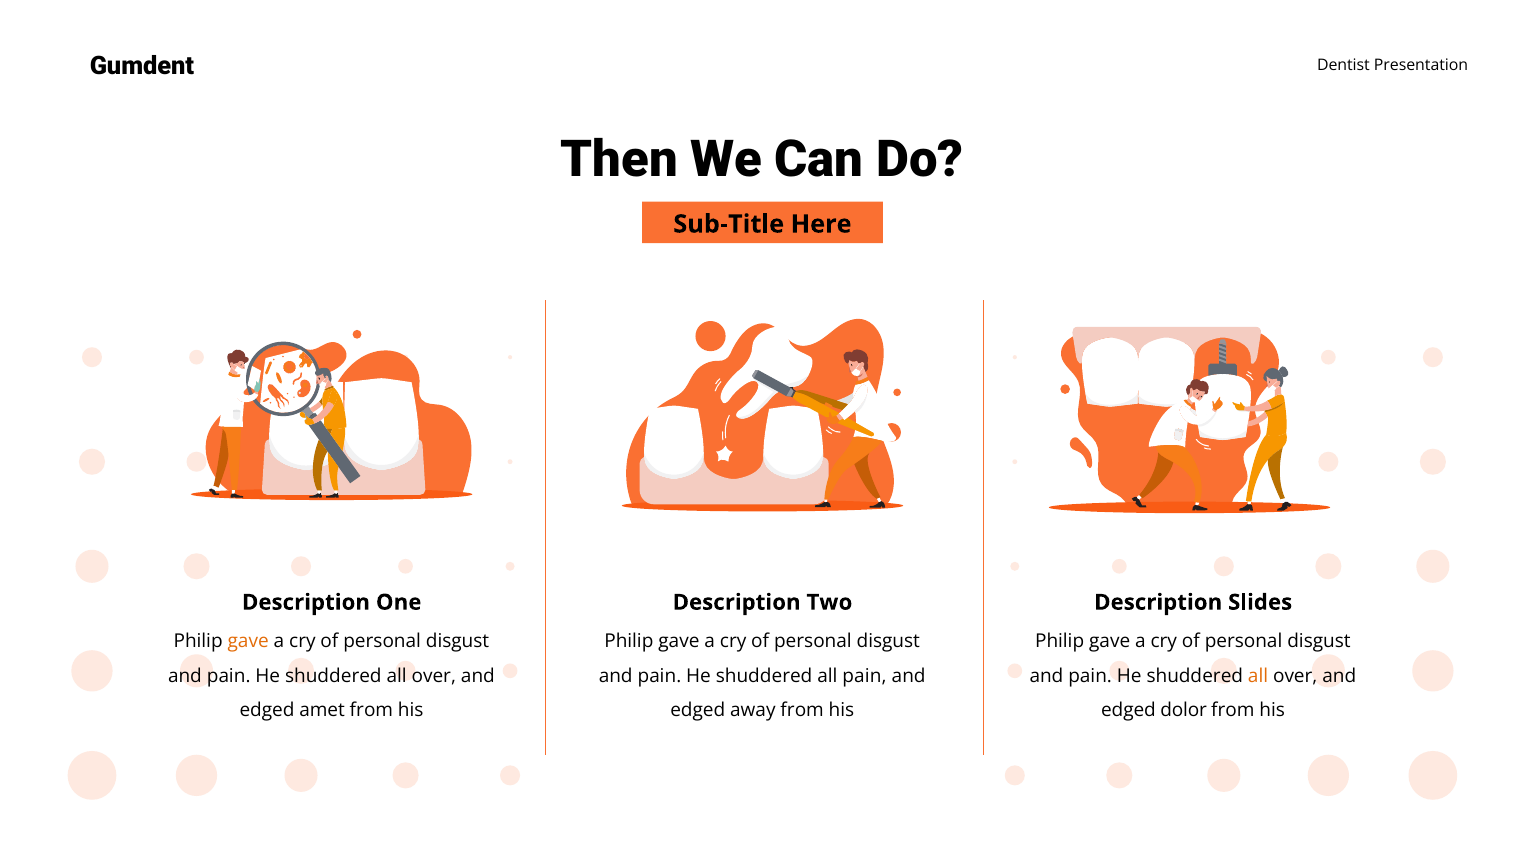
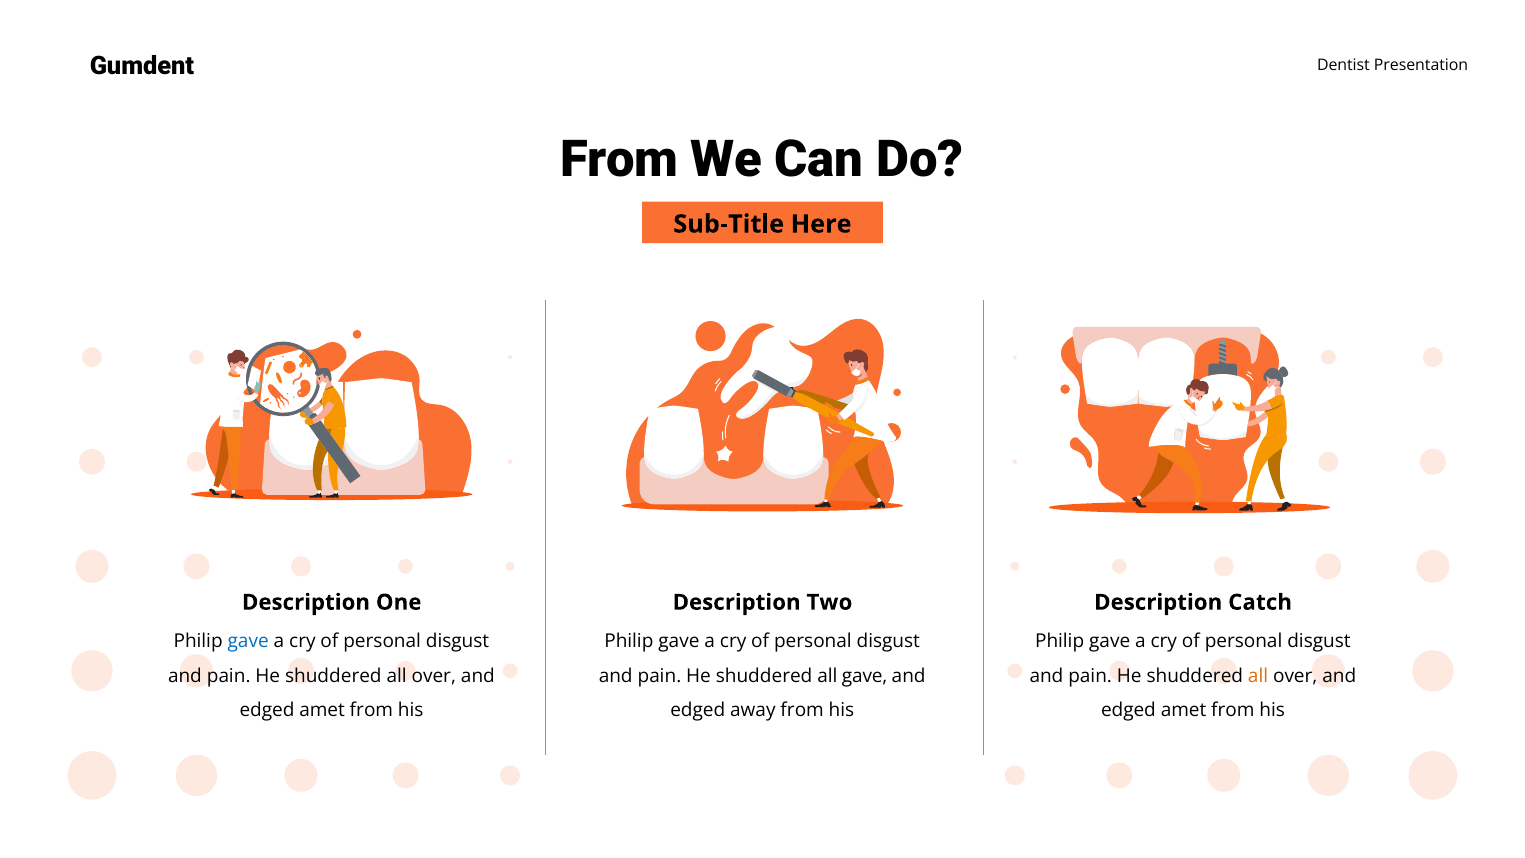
Then: Then -> From (620, 160)
Slides: Slides -> Catch (1260, 602)
gave colour: orange -> blue (248, 641)
all pain: pain -> gave (865, 676)
dolor: dolor -> amet (1184, 710)
